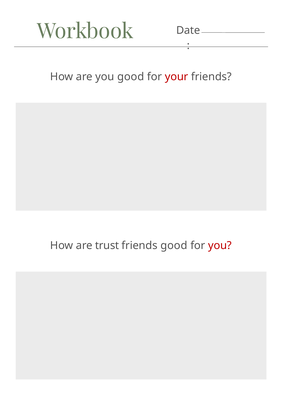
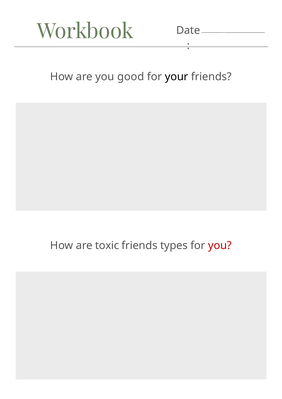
your colour: red -> black (177, 77)
trust: trust -> toxic (107, 246)
friends good: good -> types (174, 246)
